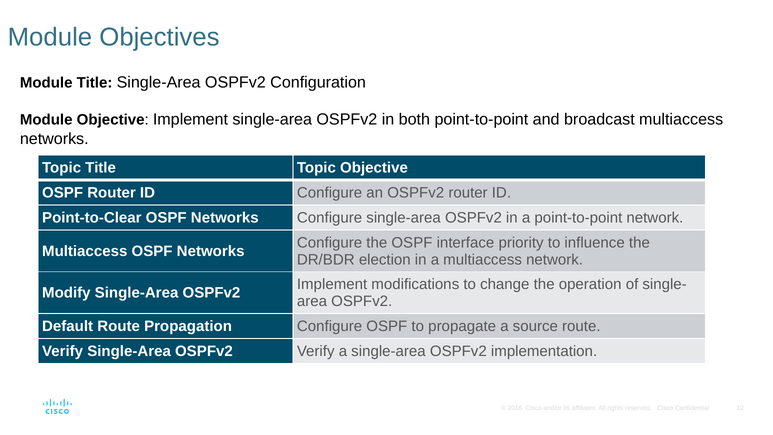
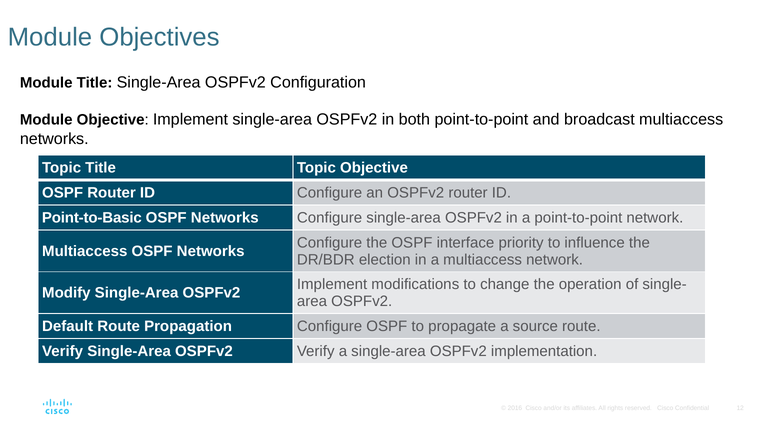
Point-to-Clear: Point-to-Clear -> Point-to-Basic (92, 218)
